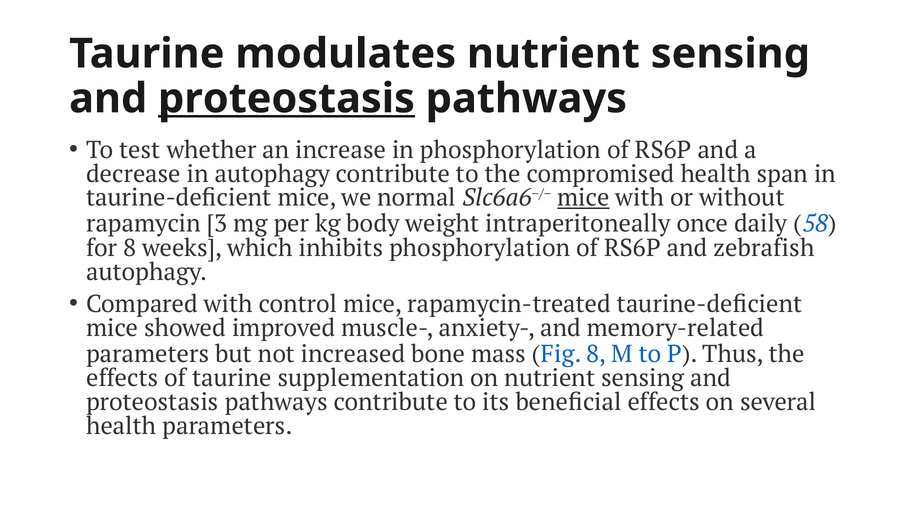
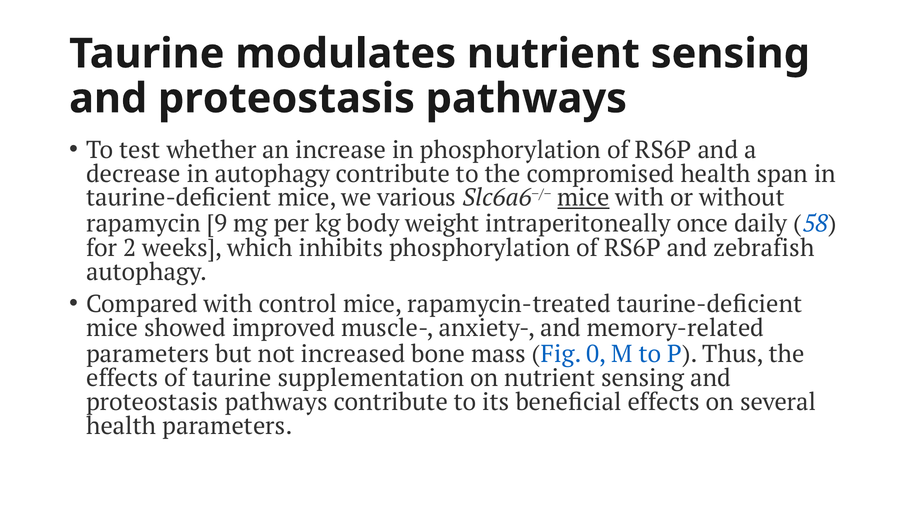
proteostasis underline: present -> none (286, 99)
normal: normal -> various (417, 198)
3: 3 -> 9 (217, 224)
for 8: 8 -> 2 (130, 248)
Fig 8: 8 -> 0 (596, 354)
